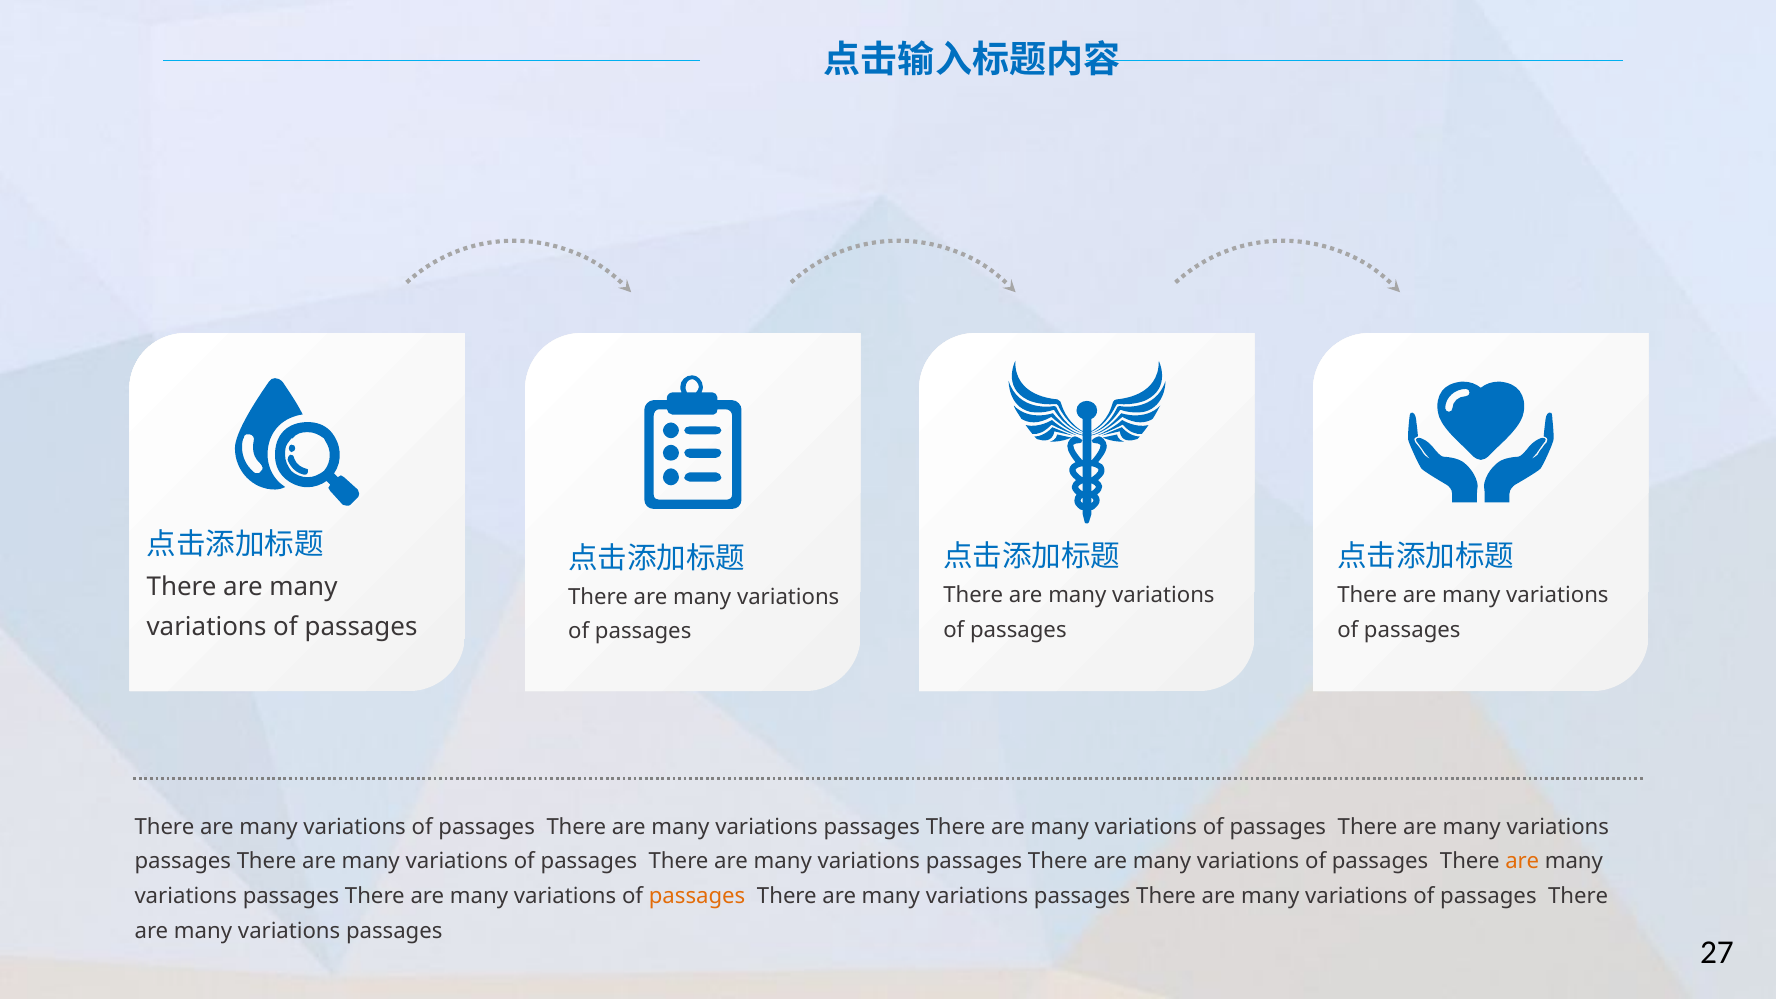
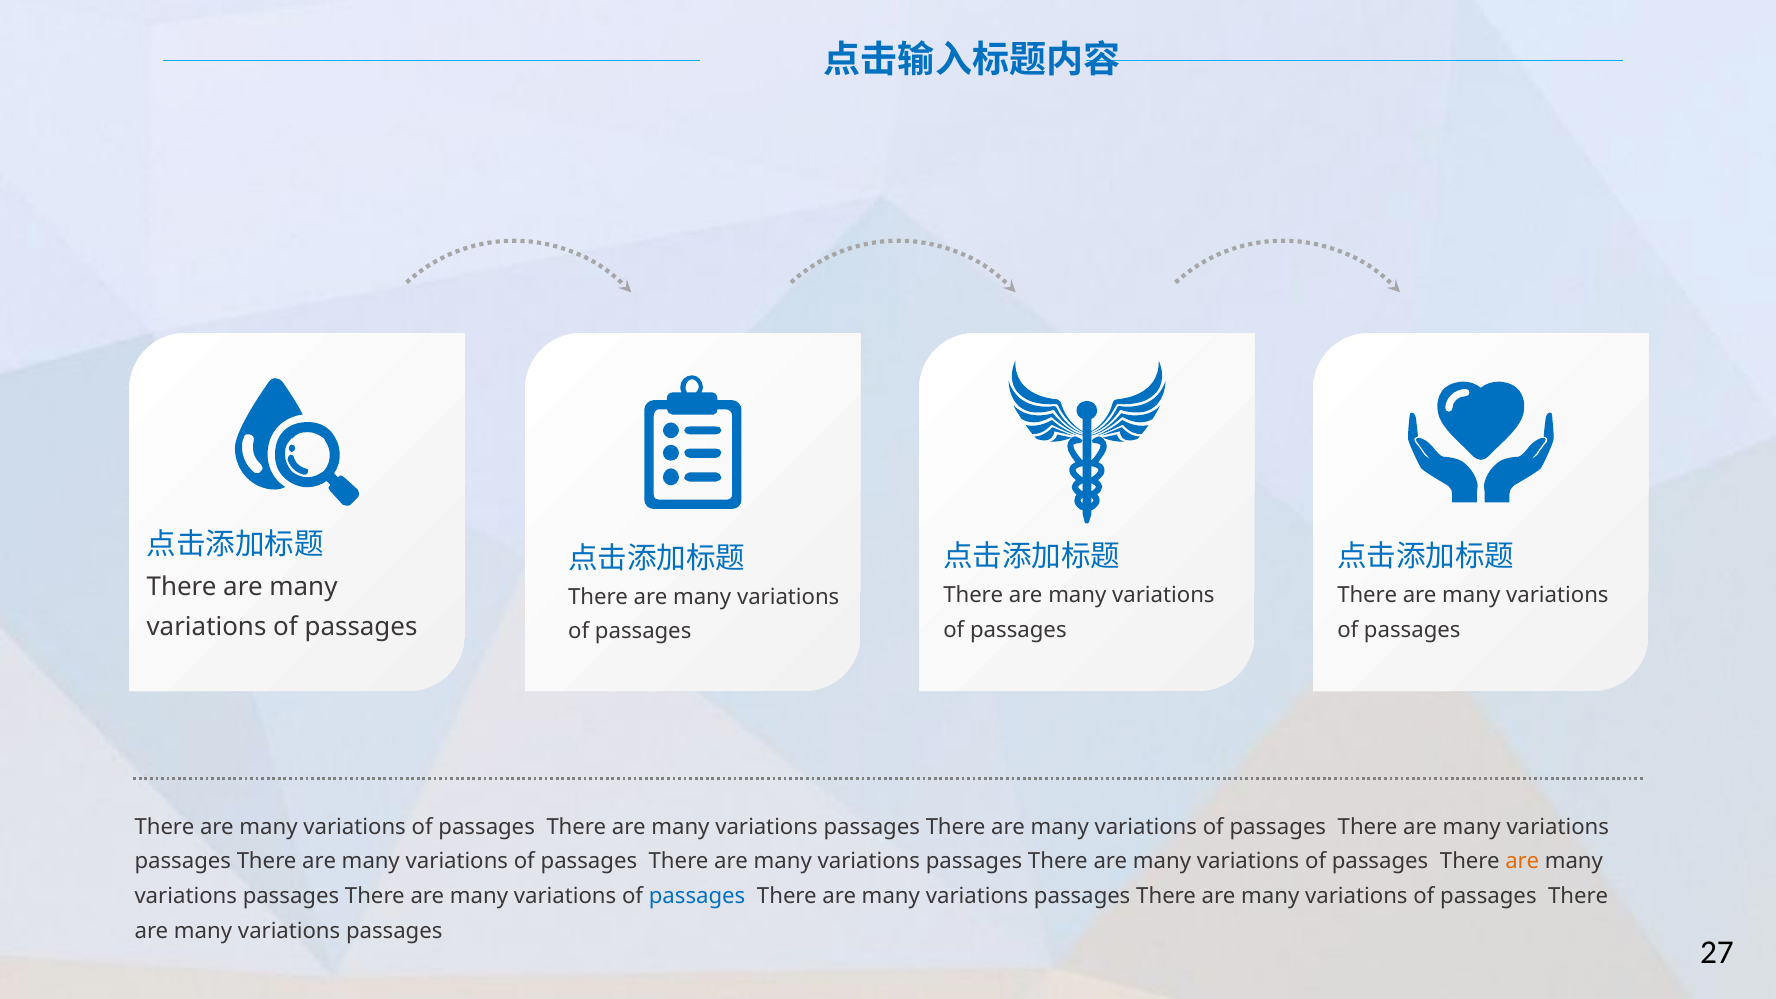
passages colour: orange -> blue (697, 896)
